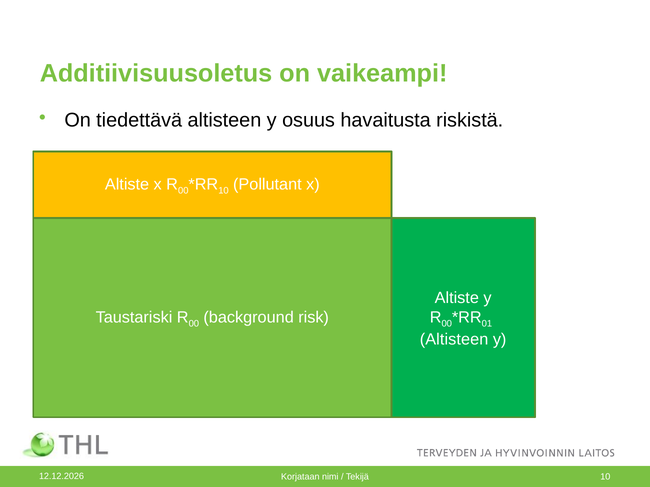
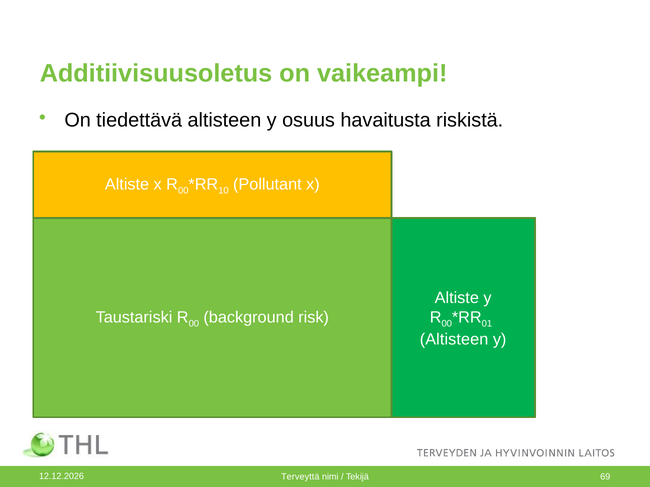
Korjataan: Korjataan -> Terveyttä (300, 477)
Tekijä 10: 10 -> 69 (605, 477)
